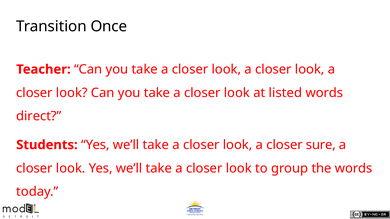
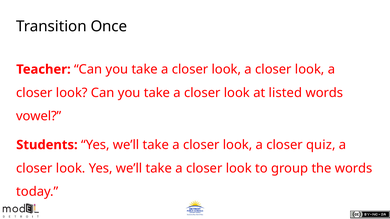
direct: direct -> vowel (39, 116)
sure: sure -> quiz (321, 145)
